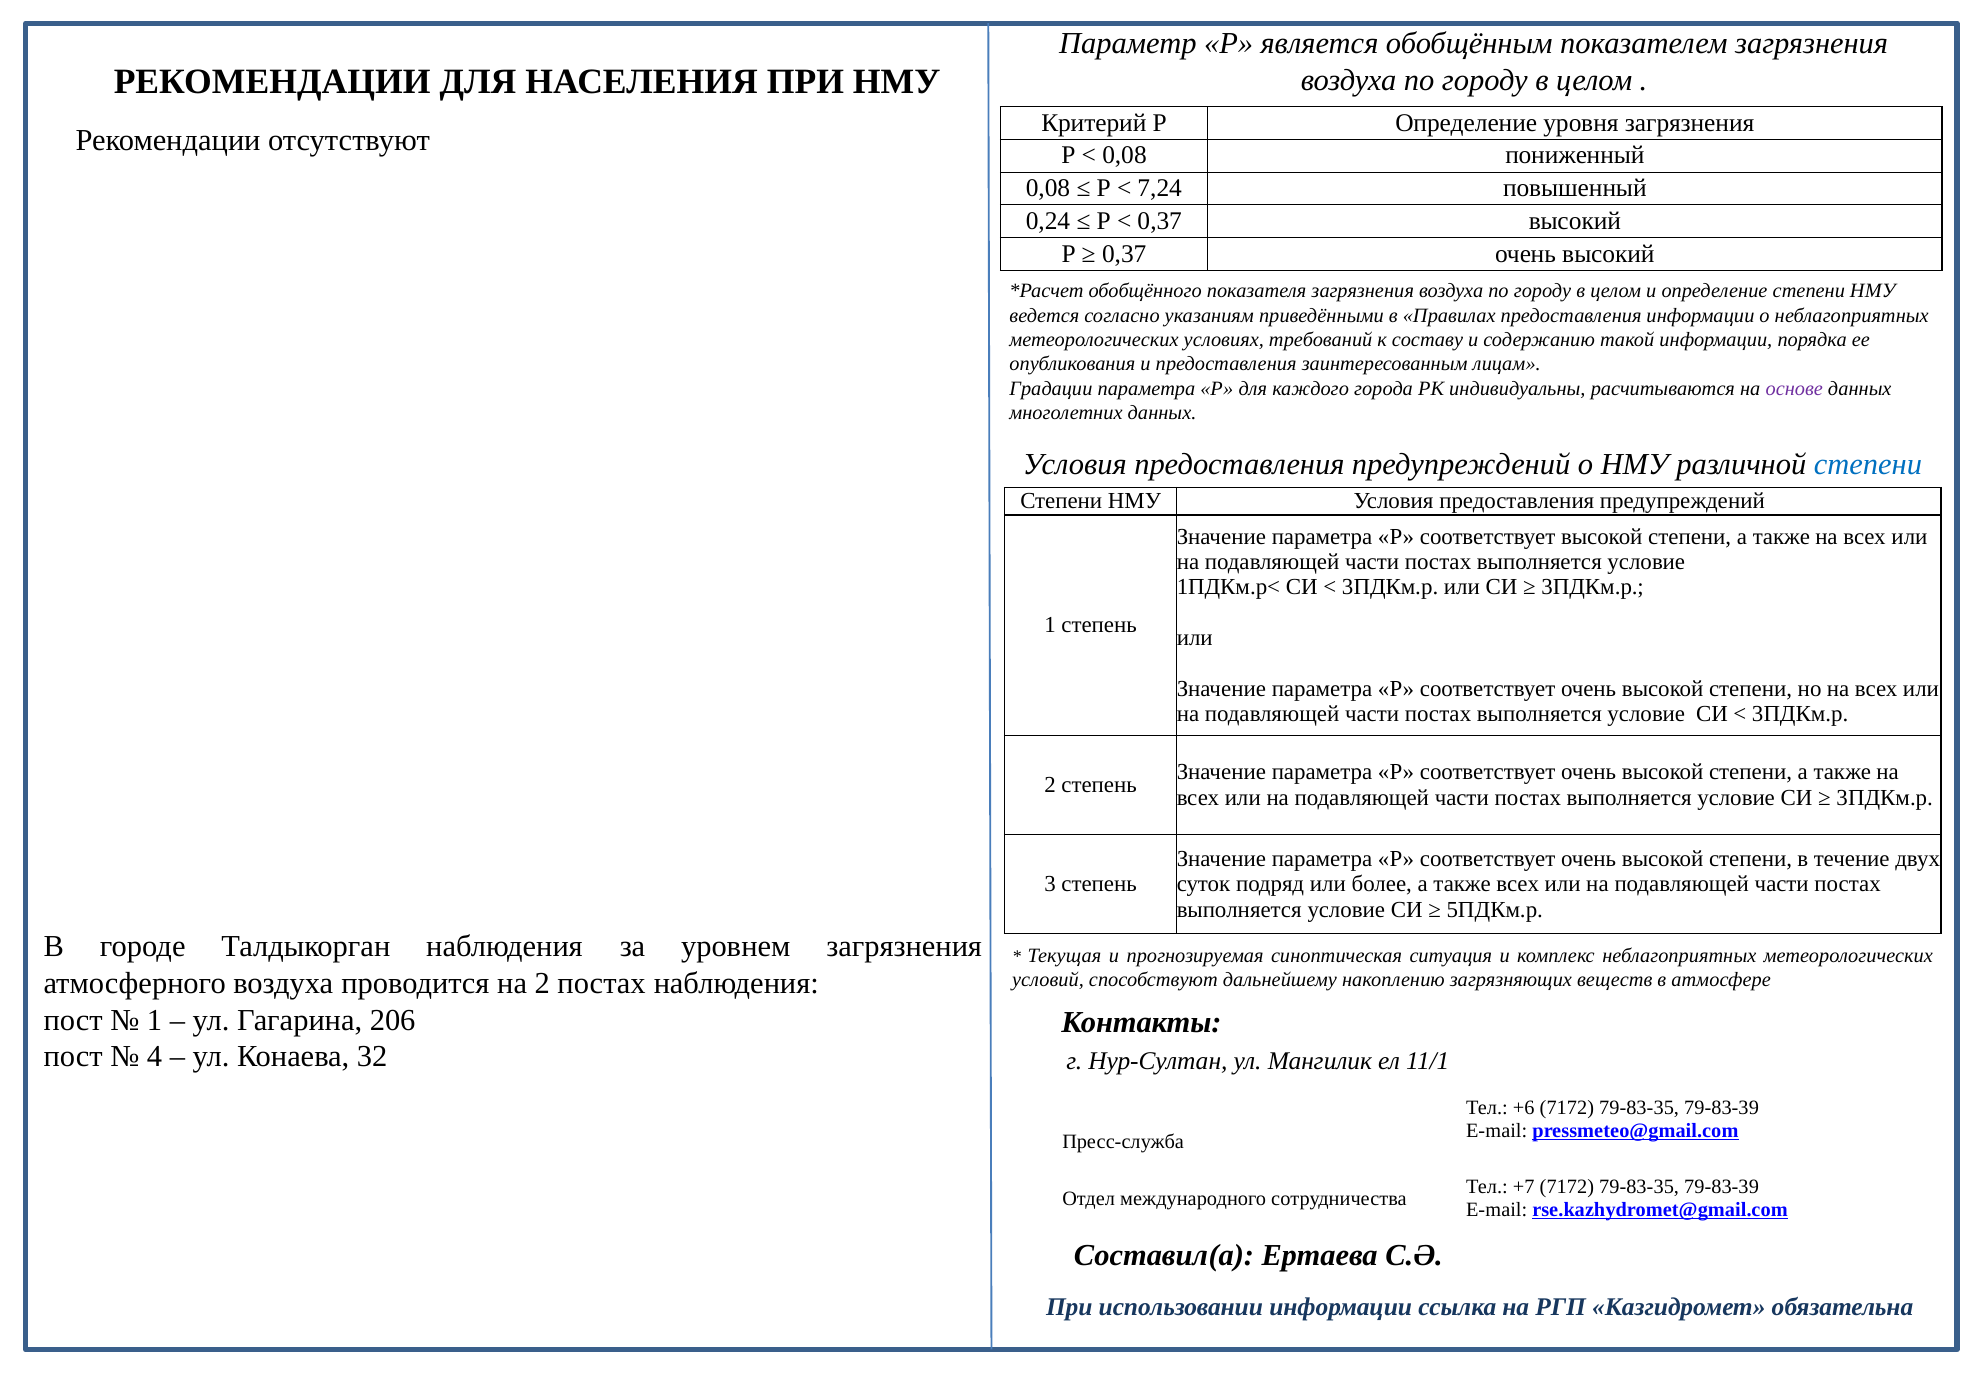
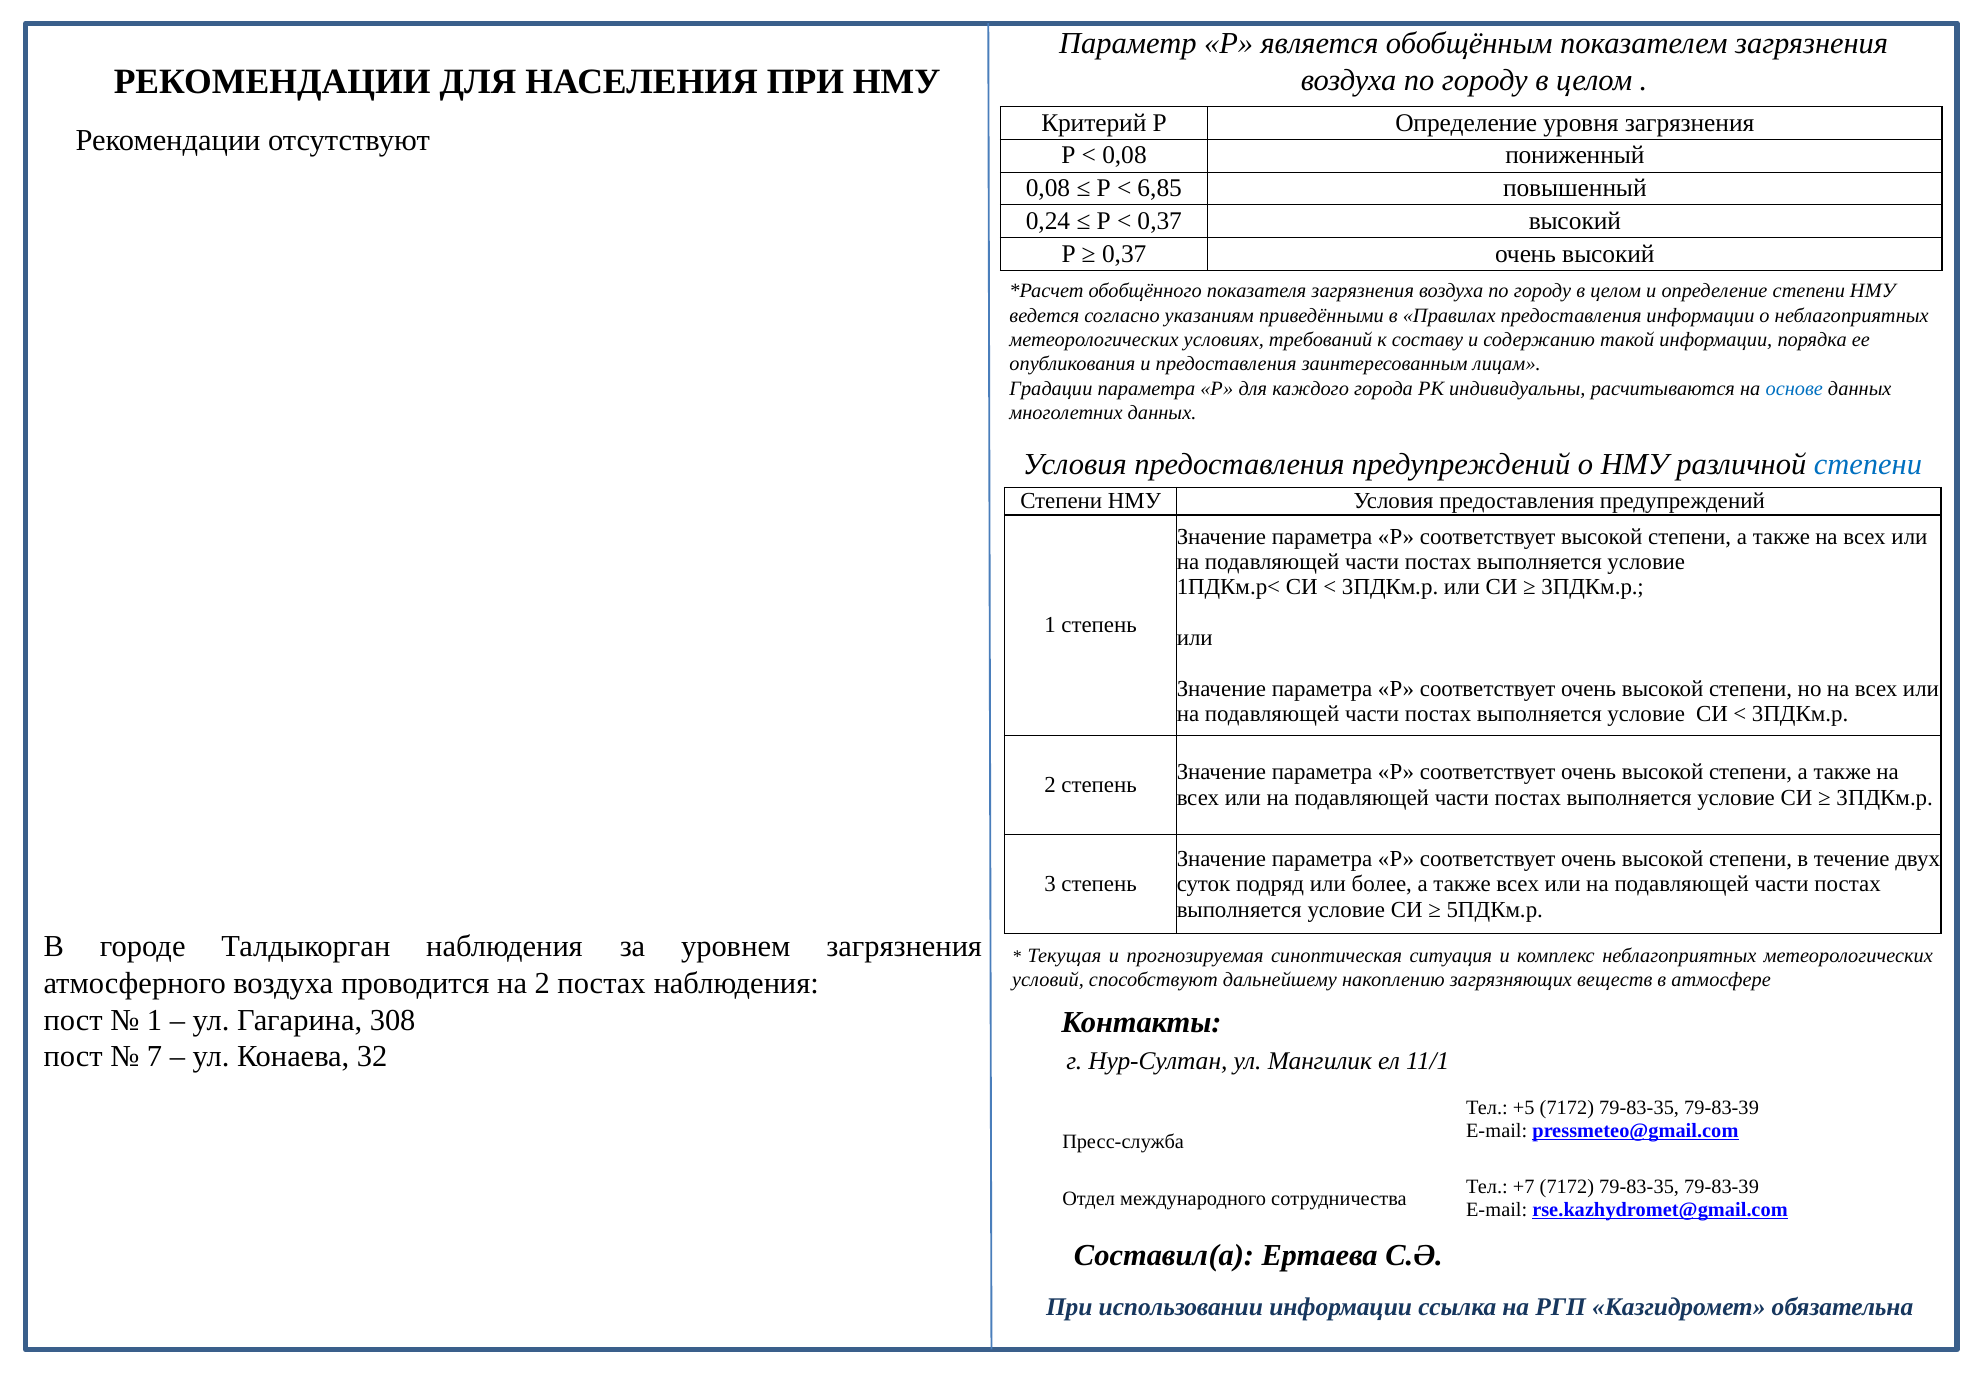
7,24: 7,24 -> 6,85 (1160, 188)
основе colour: purple -> blue (1794, 389)
206: 206 -> 308 (393, 1020)
4: 4 -> 7 (155, 1056)
+6: +6 -> +5 (1524, 1108)
